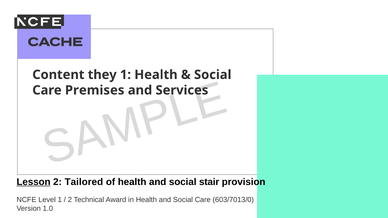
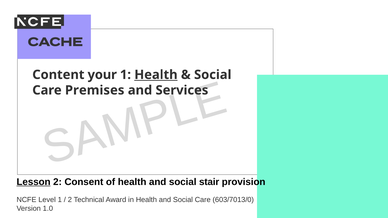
they: they -> your (102, 75)
Health underline: none -> present (156, 75)
Tailored: Tailored -> Consent (84, 182)
